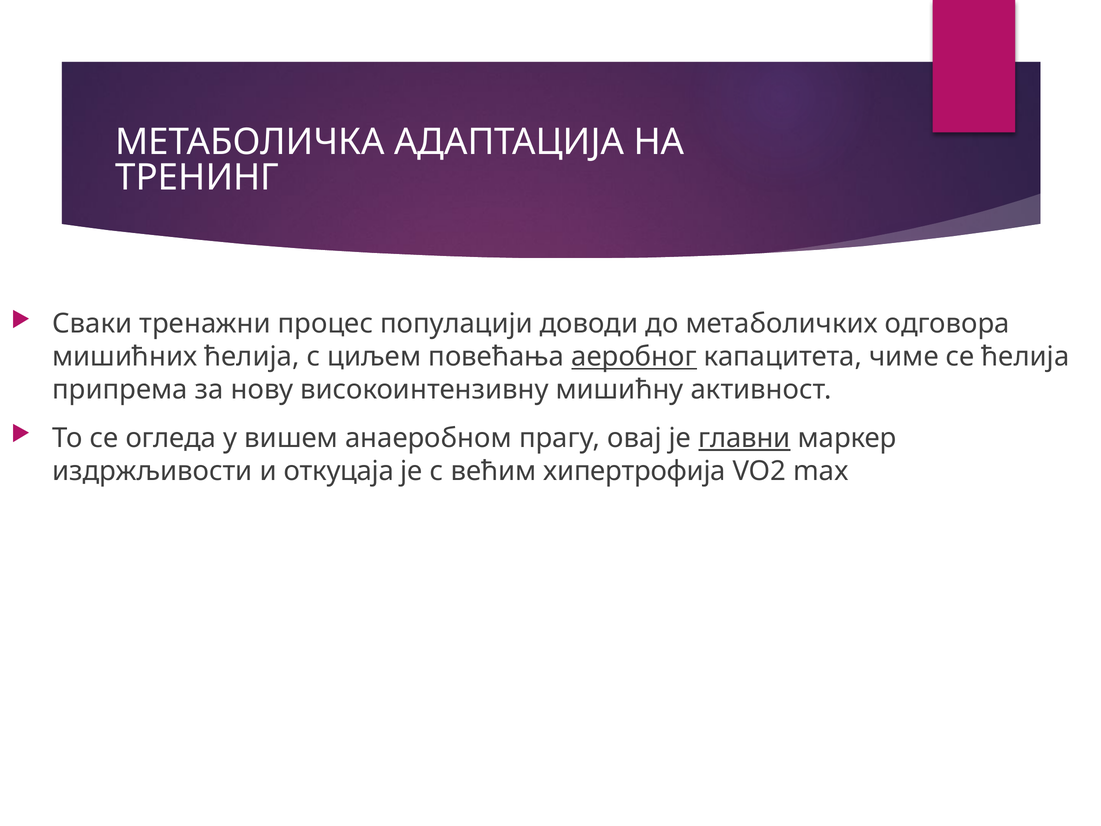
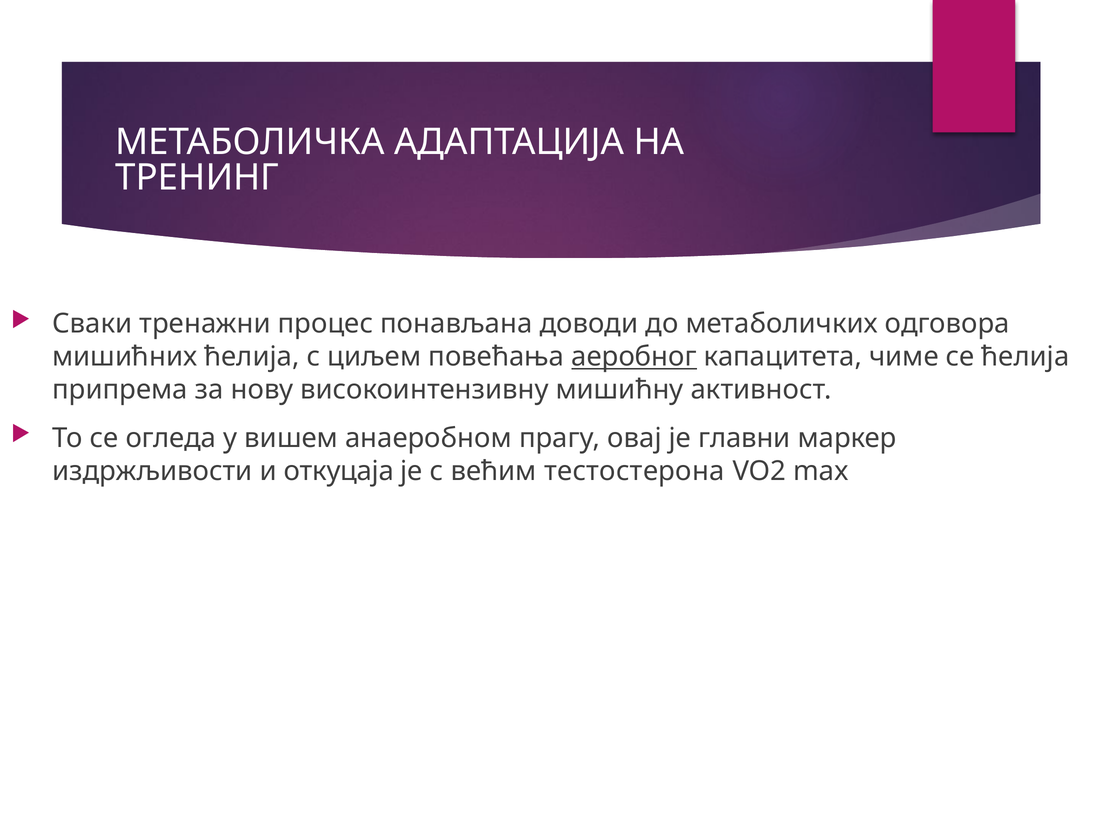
популацији: популацији -> понављана (456, 324)
главни underline: present -> none (744, 438)
хипертрофија: хипертрофија -> тестостерона (634, 471)
